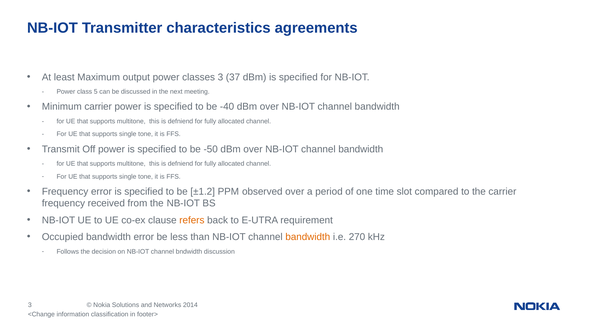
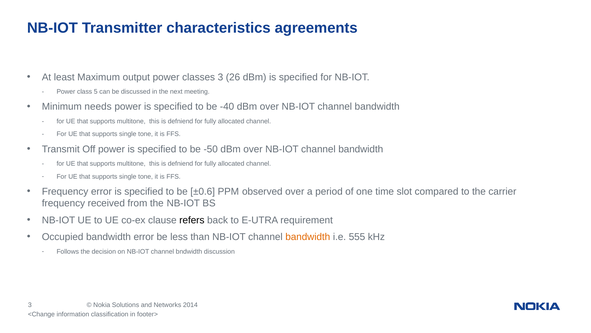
37: 37 -> 26 (233, 77)
Minimum carrier: carrier -> needs (98, 107)
±1.2: ±1.2 -> ±0.6 (203, 191)
refers colour: orange -> black (192, 220)
270: 270 -> 555 (357, 237)
